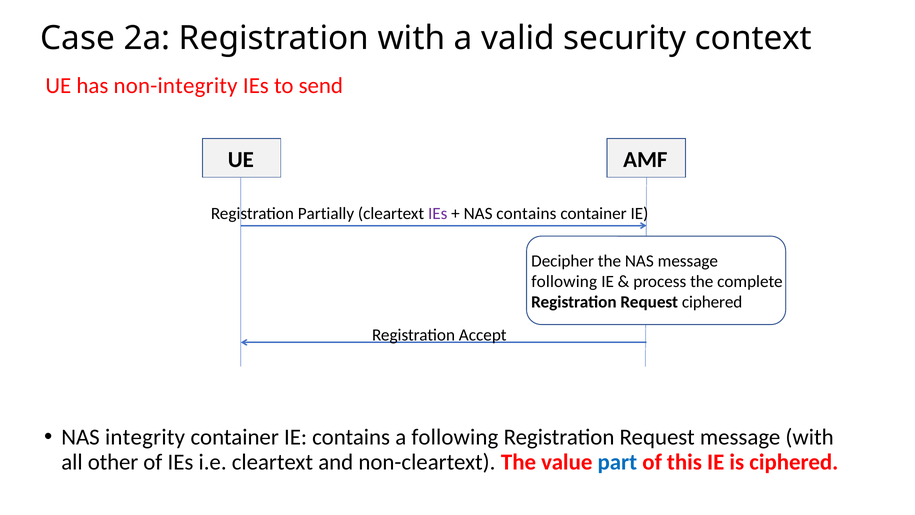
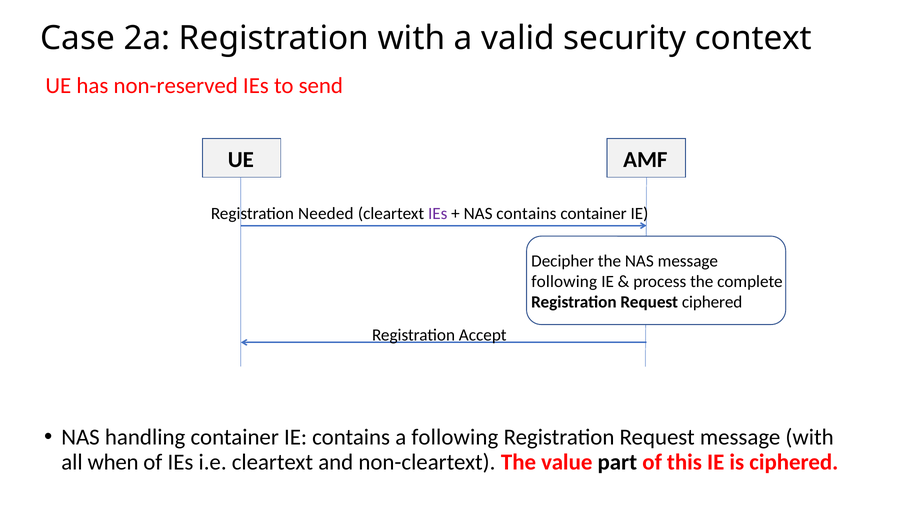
non-integrity: non-integrity -> non-reserved (176, 86)
Partially: Partially -> Needed (326, 213)
integrity: integrity -> handling (145, 437)
other: other -> when (113, 462)
part colour: blue -> black (617, 462)
